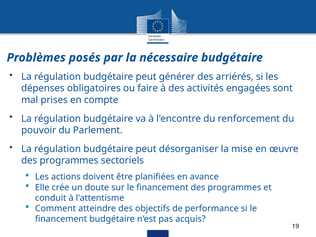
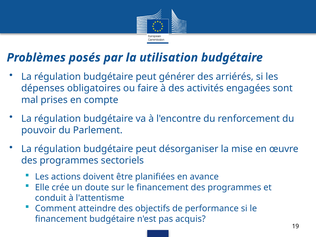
nécessaire: nécessaire -> utilisation (169, 58)
